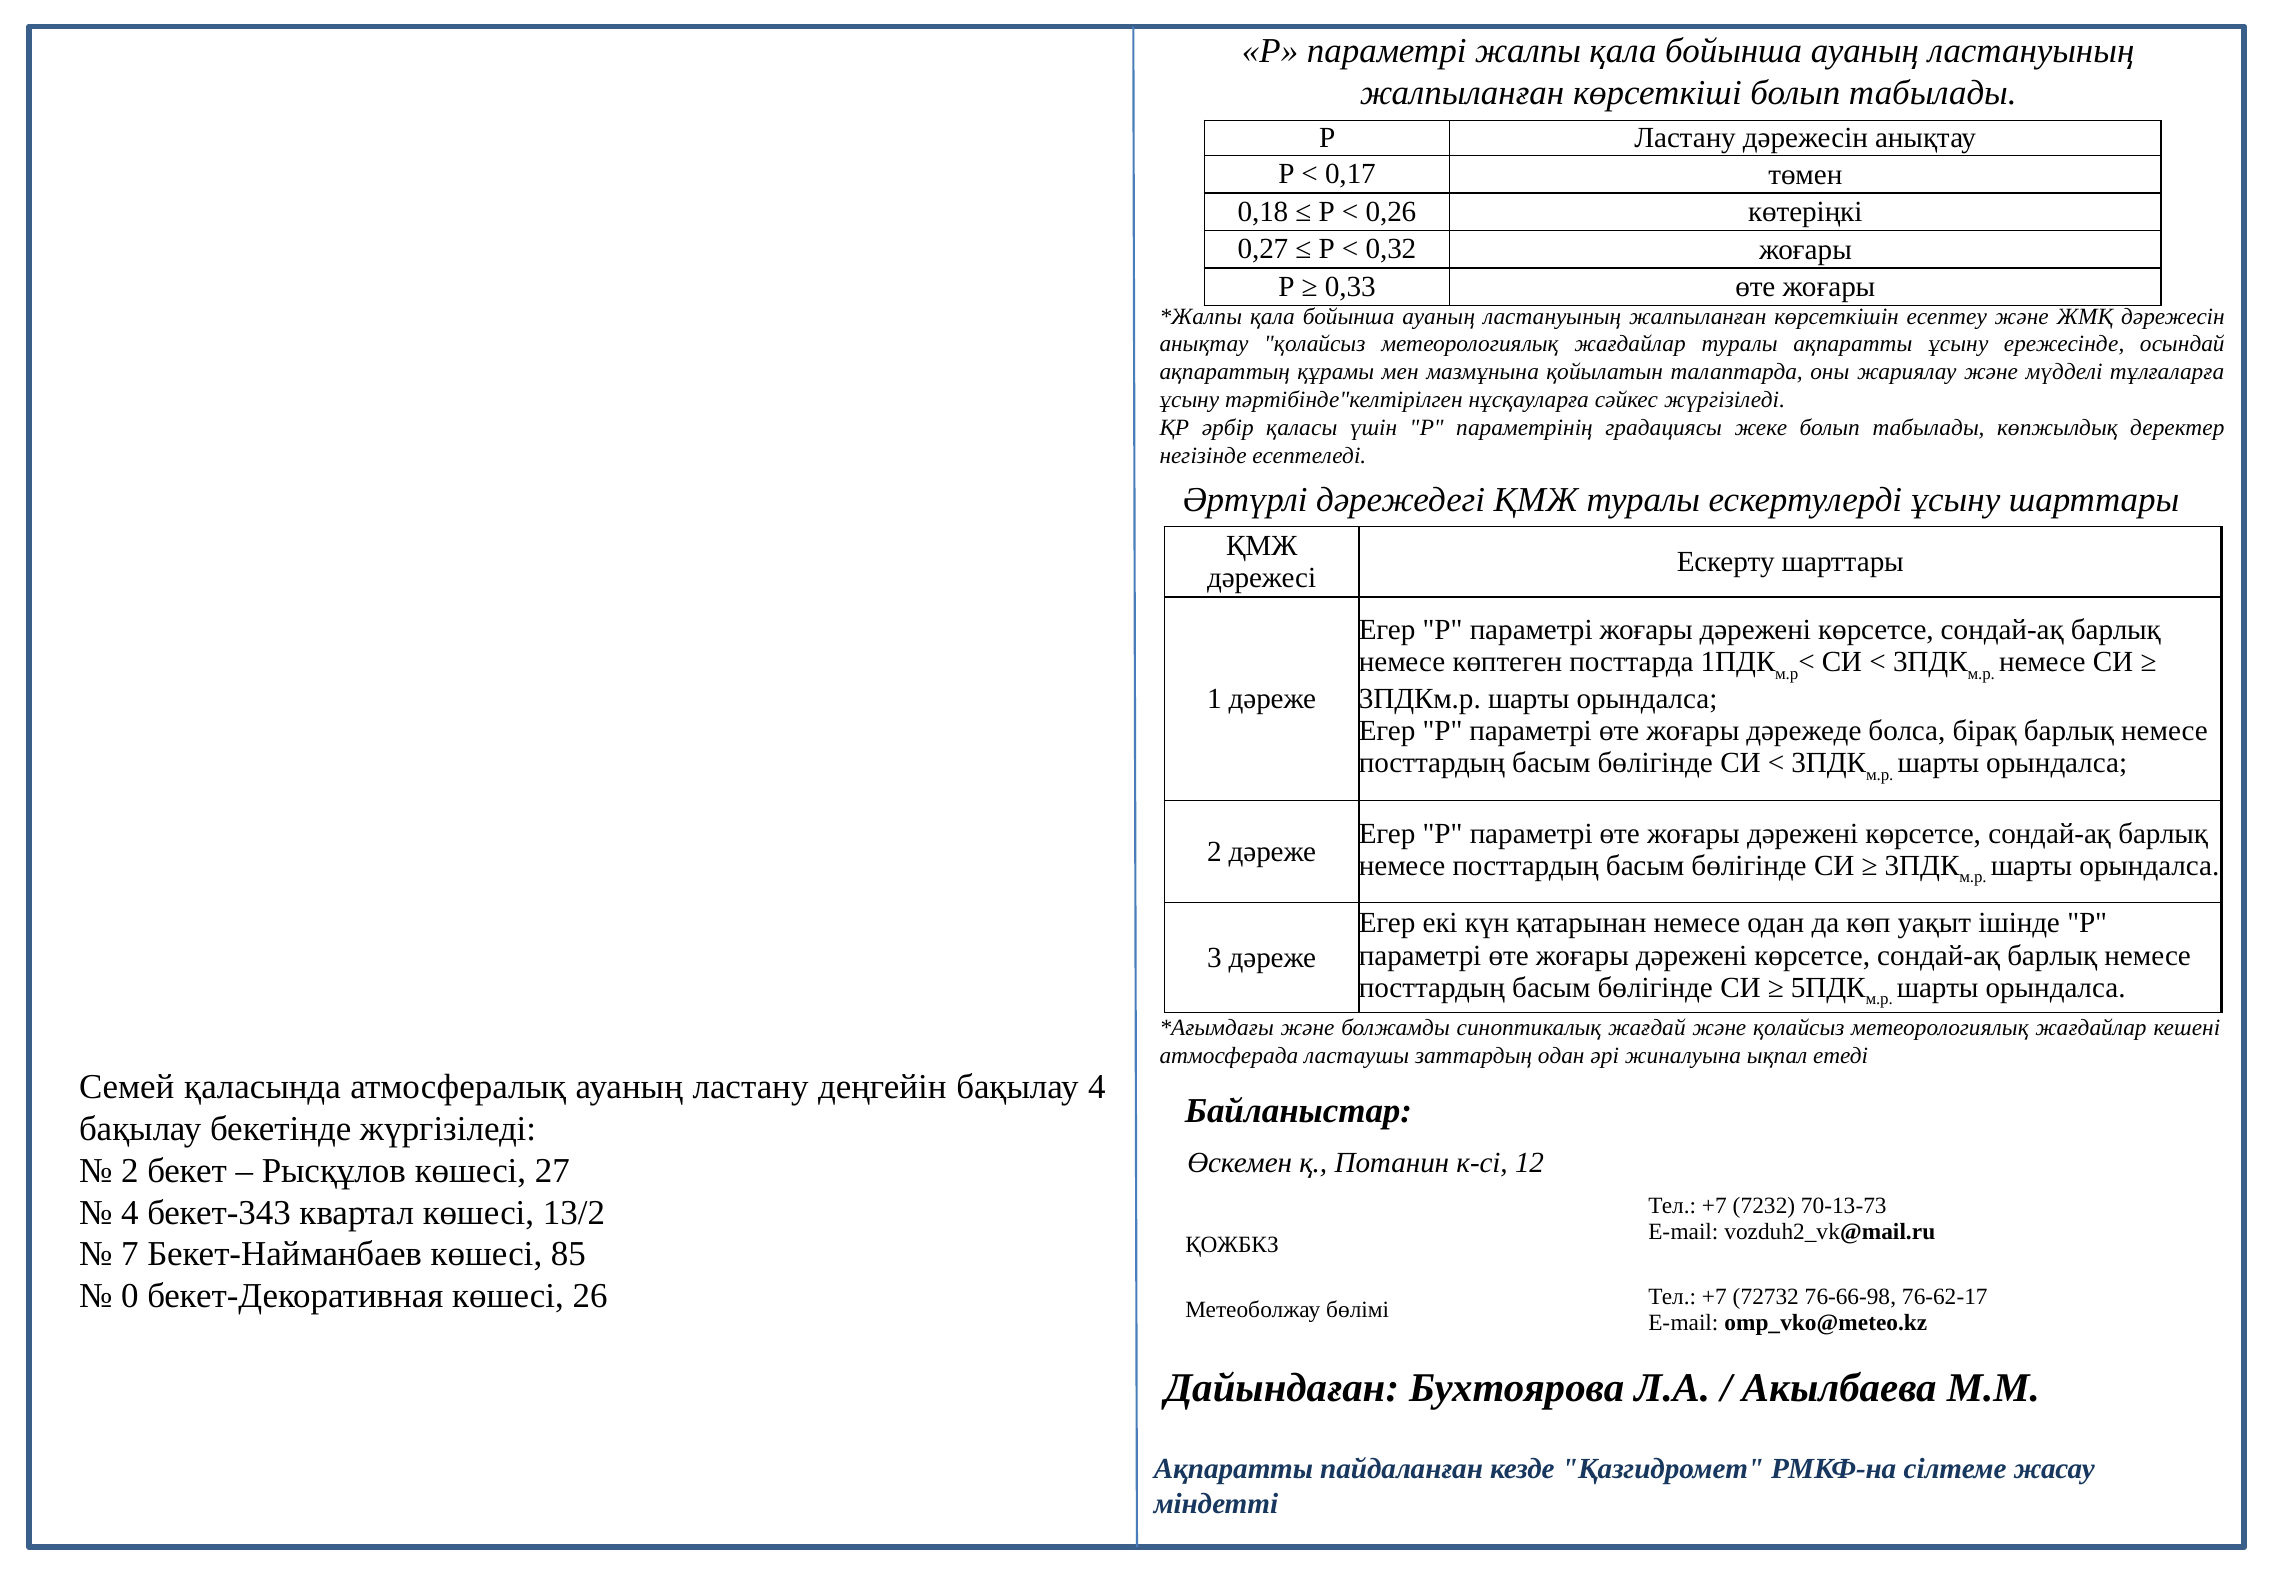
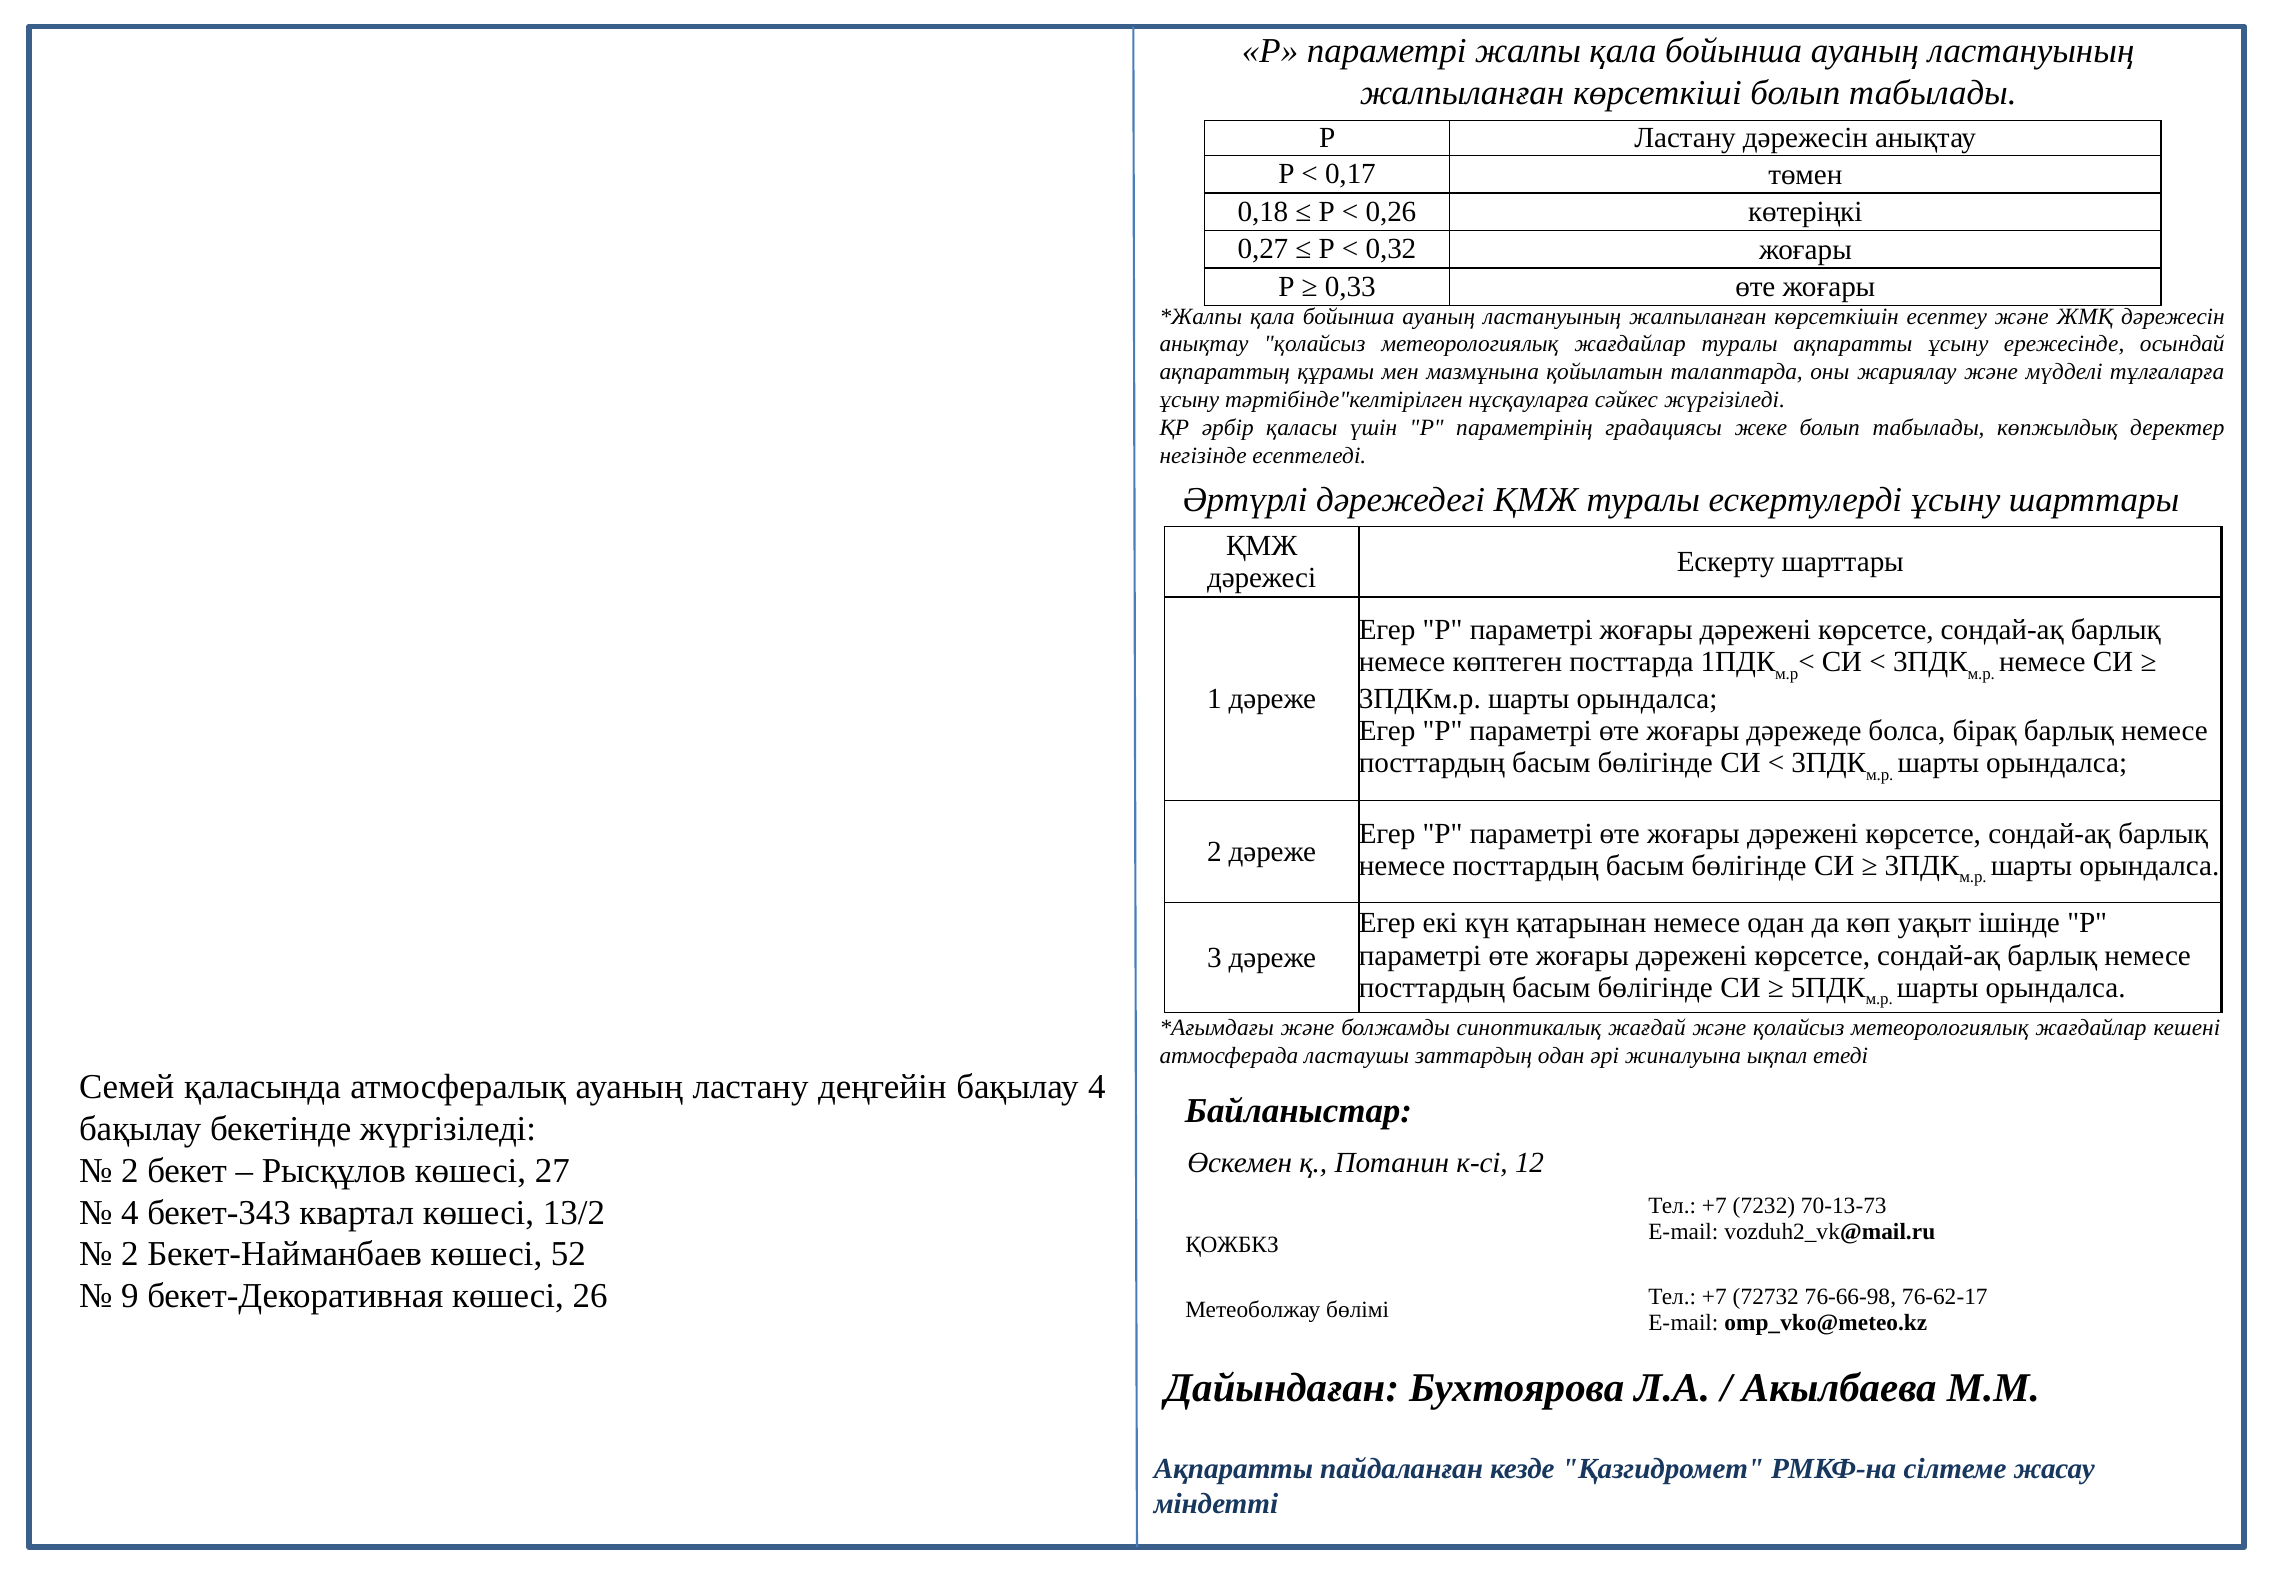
7: 7 -> 2 (130, 1255)
85: 85 -> 52 (568, 1255)
0: 0 -> 9 (130, 1297)
